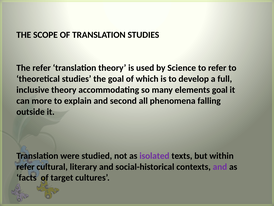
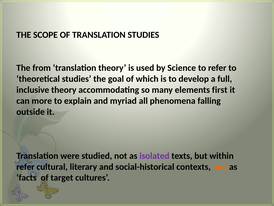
The refer: refer -> from (42, 68)
elements goal: goal -> first (220, 90)
second: second -> myriad (123, 101)
and colour: purple -> orange (220, 166)
